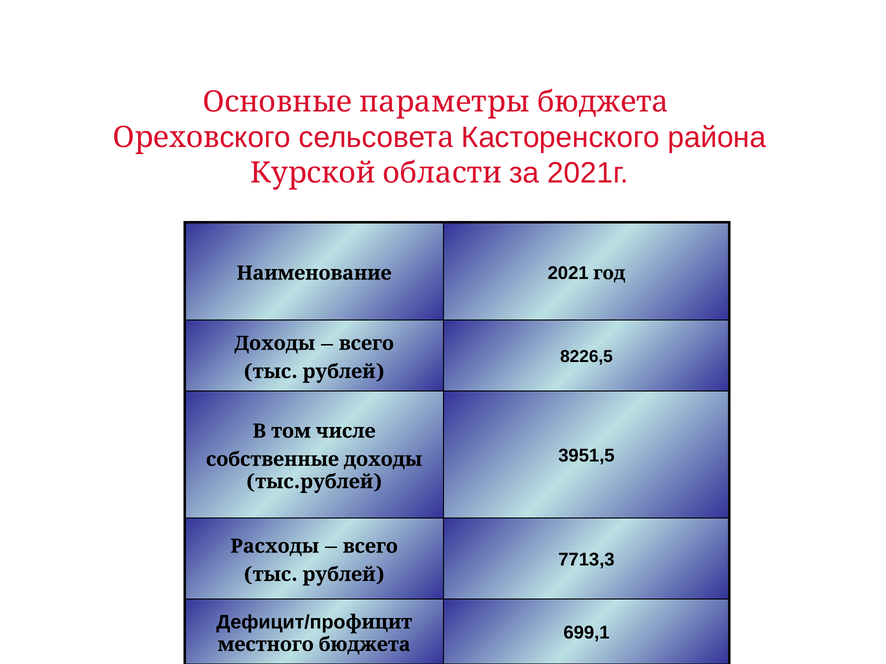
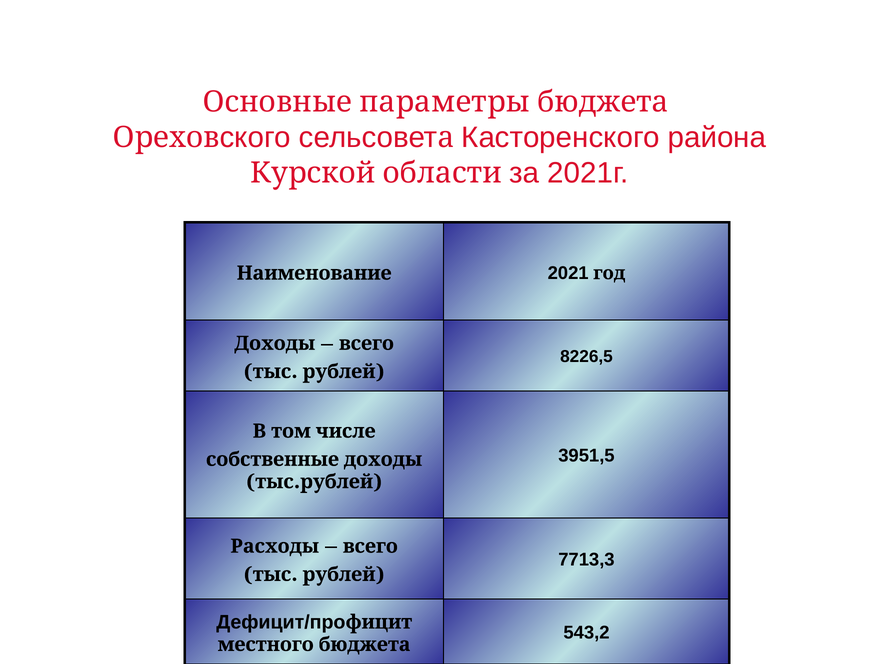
699,1: 699,1 -> 543,2 (587, 633)
